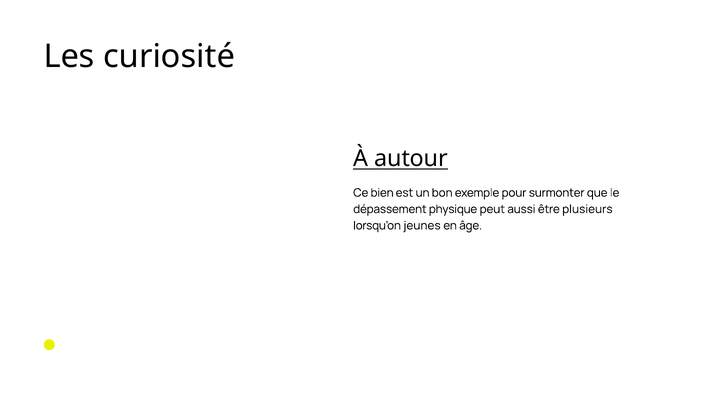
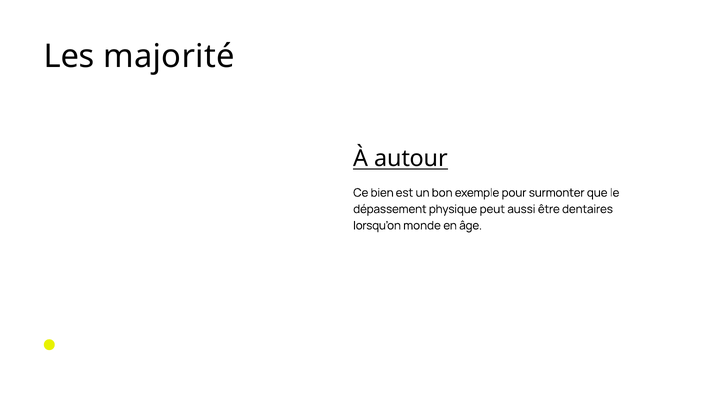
curiosité: curiosité -> majorité (169, 57)
plusieurs: plusieurs -> dentaires (588, 209)
jeunes: jeunes -> monde (422, 226)
